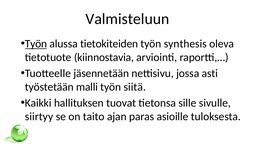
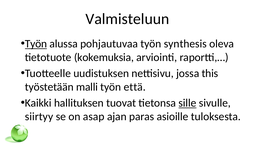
tietokiteiden: tietokiteiden -> pohjautuvaa (109, 44)
kiinnostavia: kiinnostavia -> kokemuksia (104, 57)
jäsennetään: jäsennetään -> uudistuksen (101, 73)
asti: asti -> this (210, 73)
siitä: siitä -> että (135, 87)
sille underline: none -> present (187, 103)
taito: taito -> asap (94, 116)
